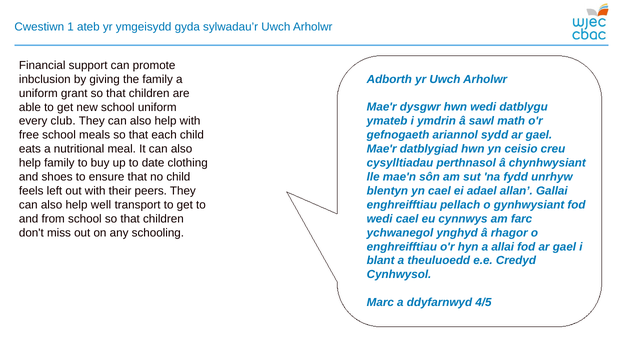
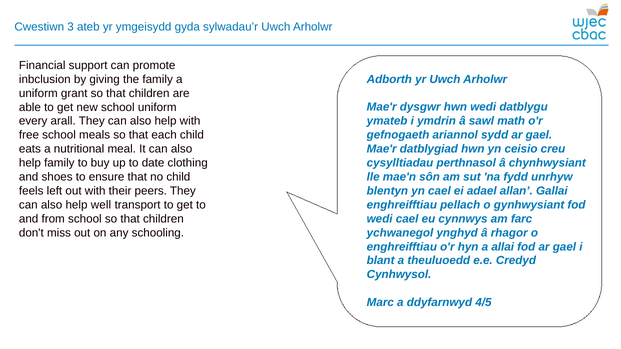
1: 1 -> 3 (71, 27)
club: club -> arall (63, 121)
